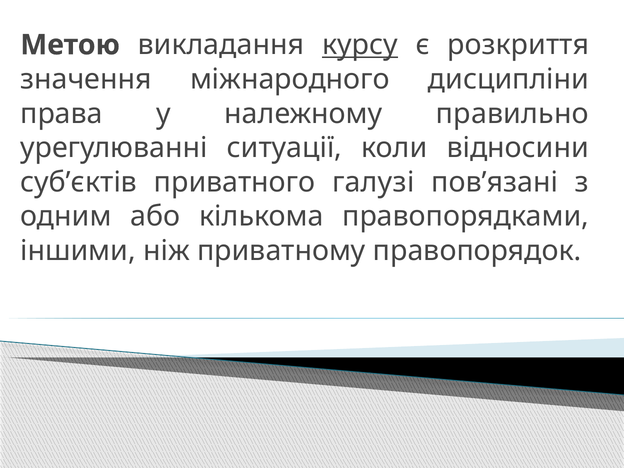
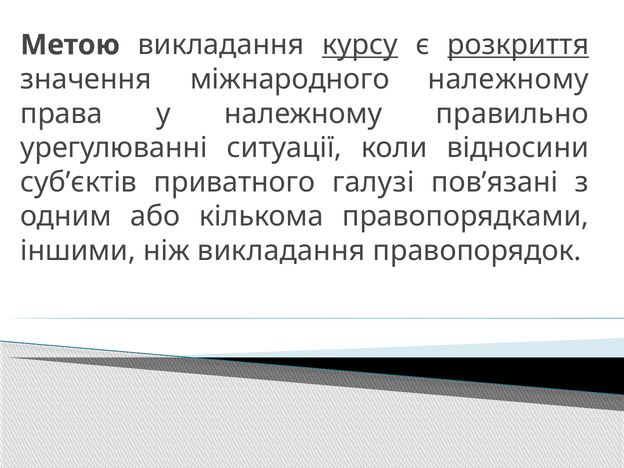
розкриття underline: none -> present (518, 45)
міжнародного дисципліни: дисципліни -> належному (508, 79)
ніж приватному: приватному -> викладання (281, 251)
